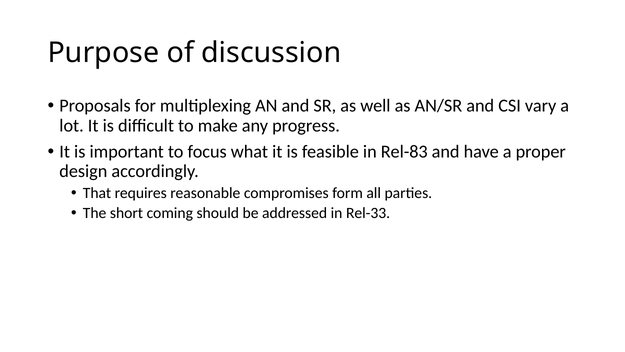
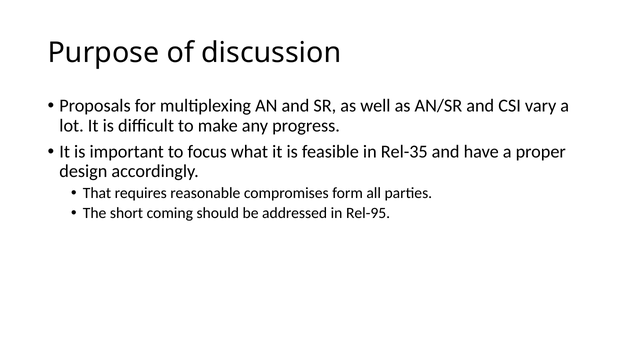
Rel-83: Rel-83 -> Rel-35 (404, 152)
Rel-33: Rel-33 -> Rel-95 (368, 213)
